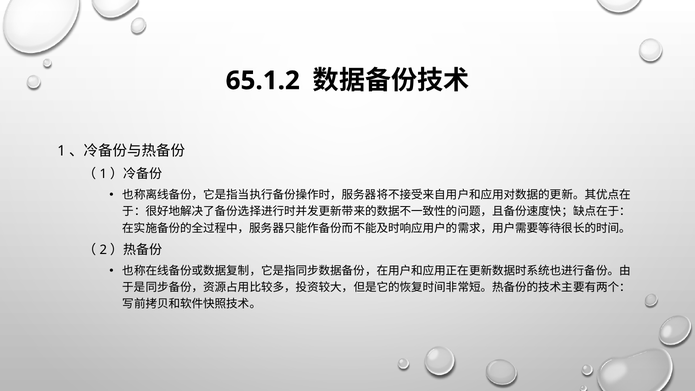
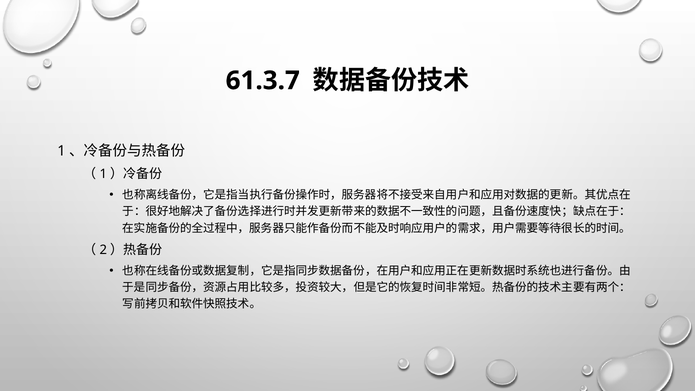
65.1.2: 65.1.2 -> 61.3.7 (263, 81)
